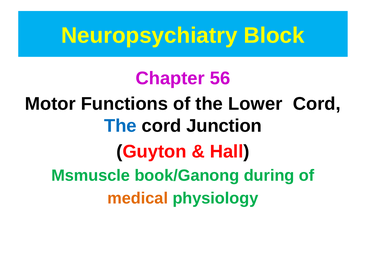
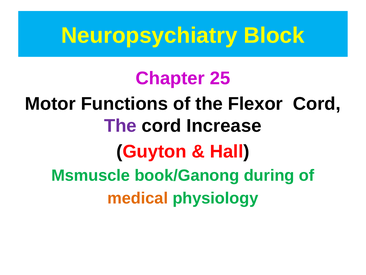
56: 56 -> 25 (220, 78)
Lower: Lower -> Flexor (255, 104)
The colour: blue -> purple (120, 126)
Junction: Junction -> Increase (224, 126)
